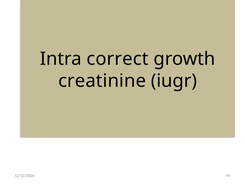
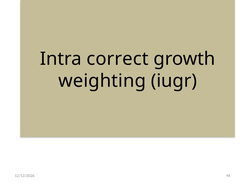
creatinine: creatinine -> weighting (102, 81)
